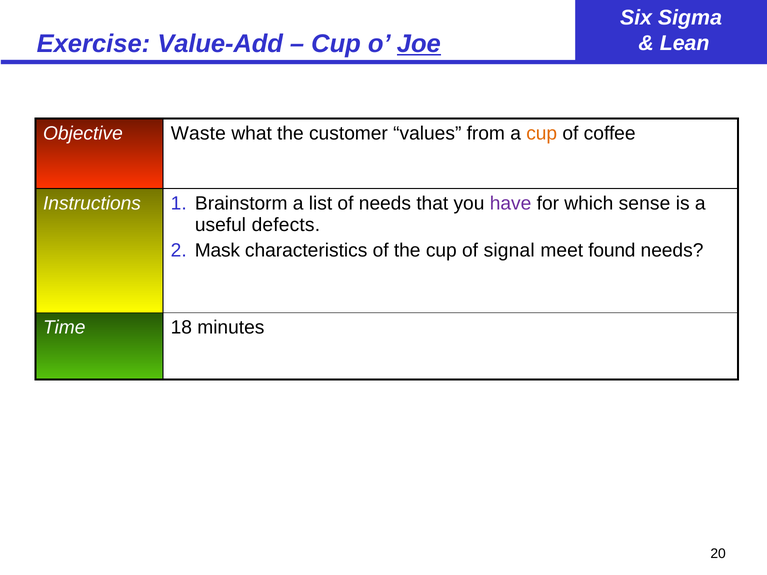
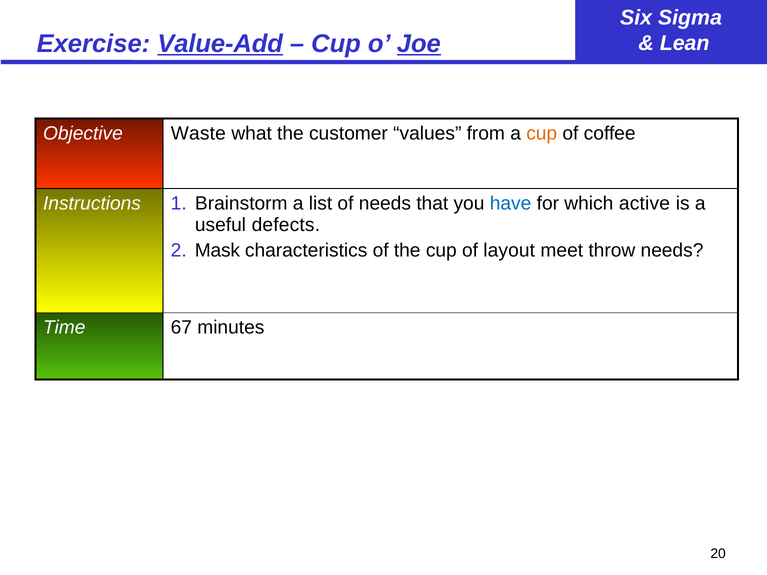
Value-Add underline: none -> present (220, 44)
have colour: purple -> blue (511, 204)
sense: sense -> active (644, 204)
signal: signal -> layout (509, 250)
found: found -> throw (612, 250)
18: 18 -> 67 (181, 328)
